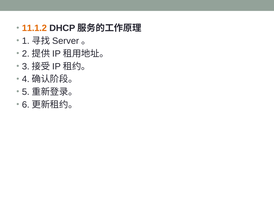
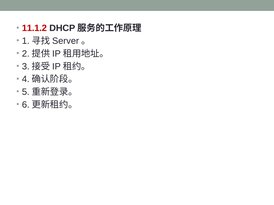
11.1.2 colour: orange -> red (34, 28)
